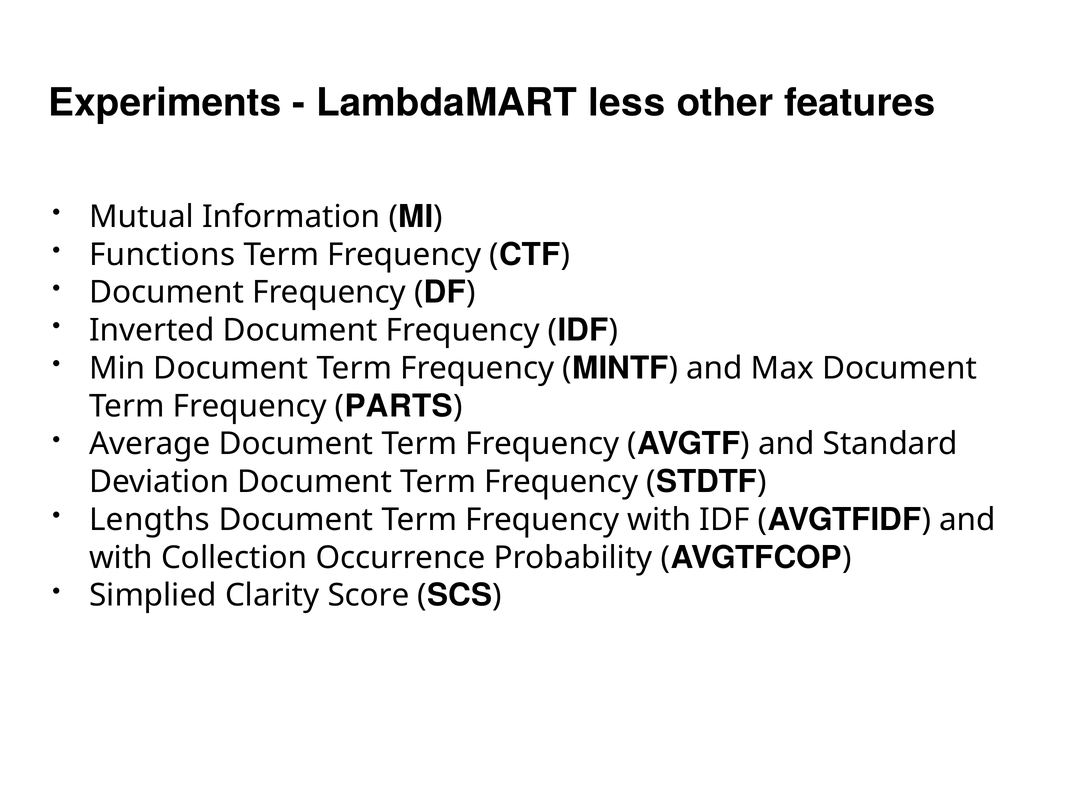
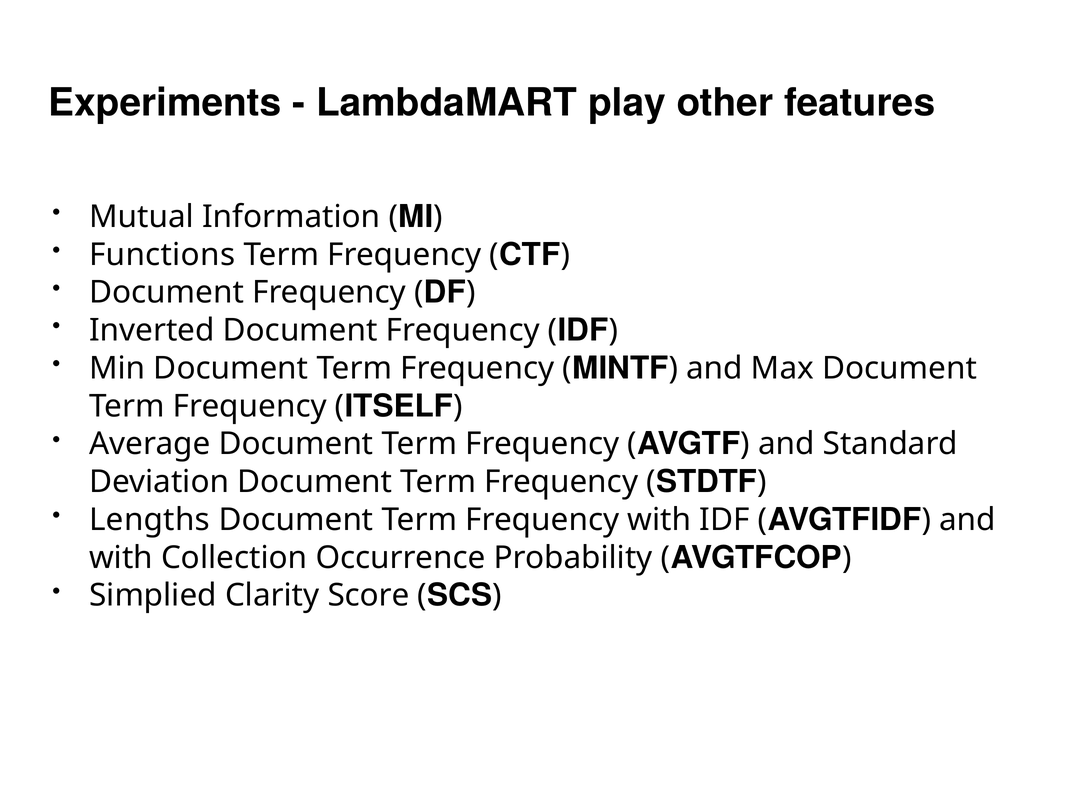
less: less -> play (627, 103)
PARTS: PARTS -> ITSELF (399, 406)
